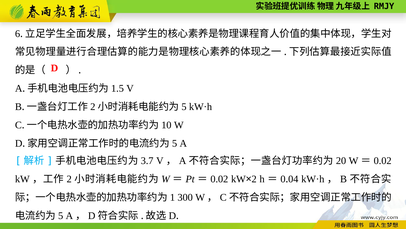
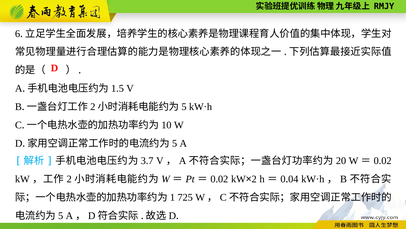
300: 300 -> 725 (185, 197)
